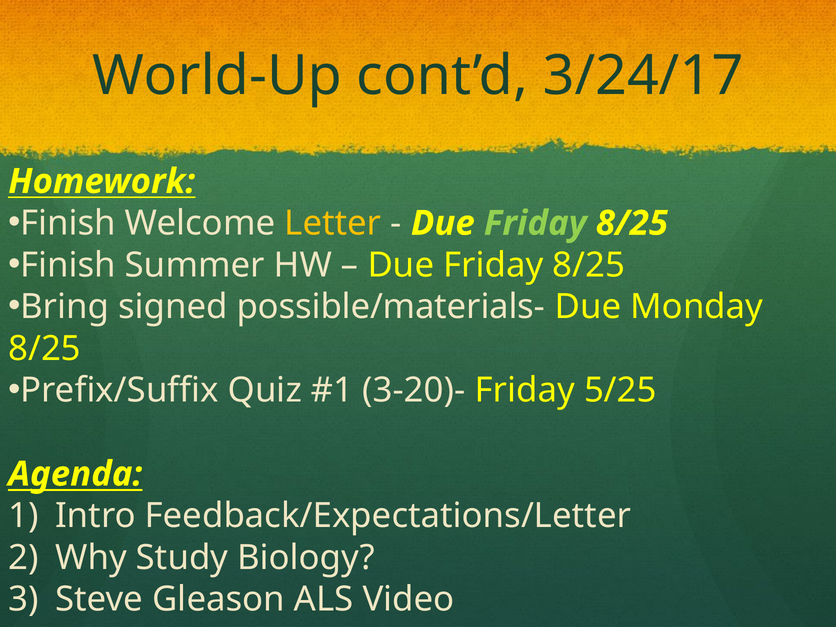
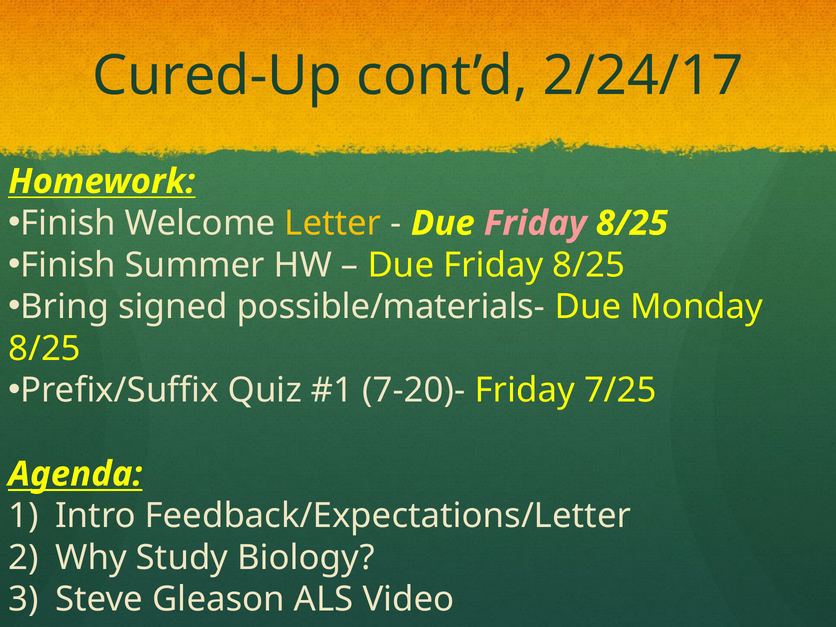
World-Up: World-Up -> Cured-Up (217, 76)
3/24/17: 3/24/17 -> 2/24/17 (643, 76)
Friday colour: light green -> pink (535, 223)
3-20)-: 3-20)- -> 7-20)- (414, 390)
5/25: 5/25 -> 7/25 (620, 390)
